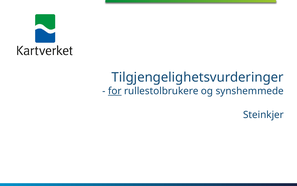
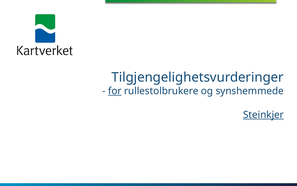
Steinkjer underline: none -> present (263, 115)
